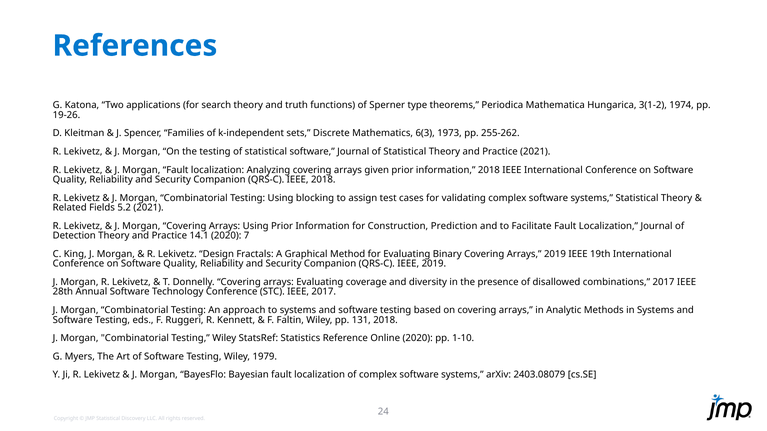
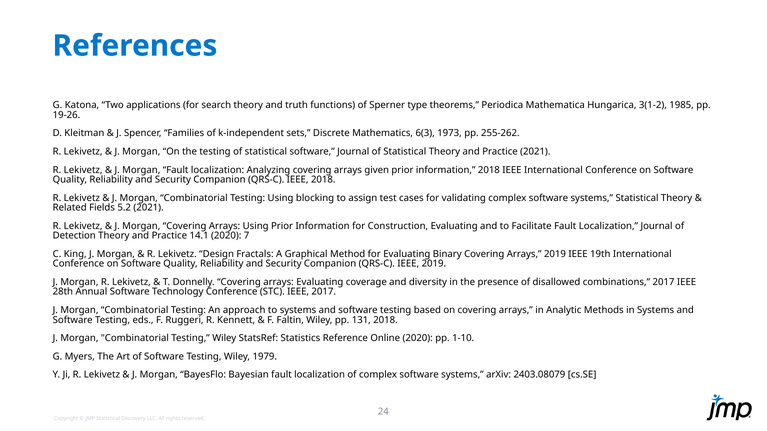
1974: 1974 -> 1985 (682, 105)
Construction Prediction: Prediction -> Evaluating (454, 226)
